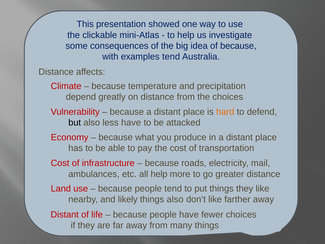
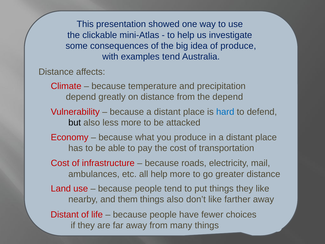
of because: because -> produce (238, 46)
the choices: choices -> depend (228, 97)
hard colour: orange -> blue (225, 112)
less have: have -> more (131, 123)
likely: likely -> them (128, 199)
